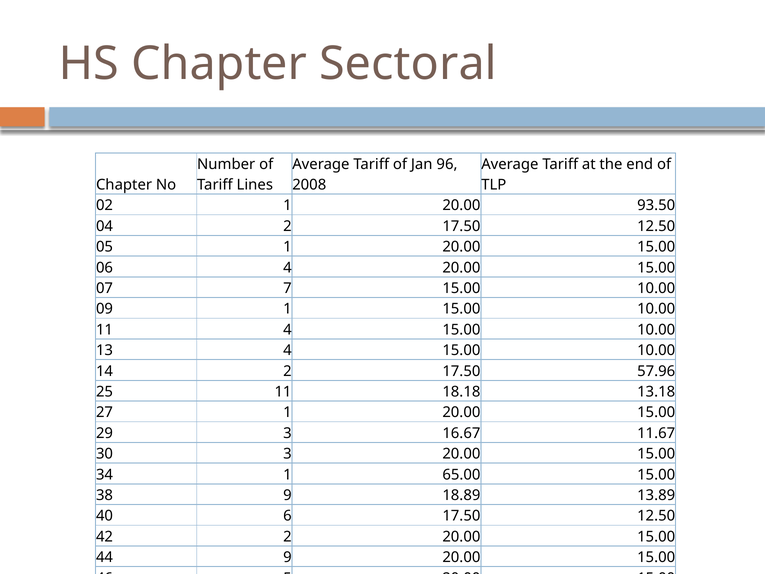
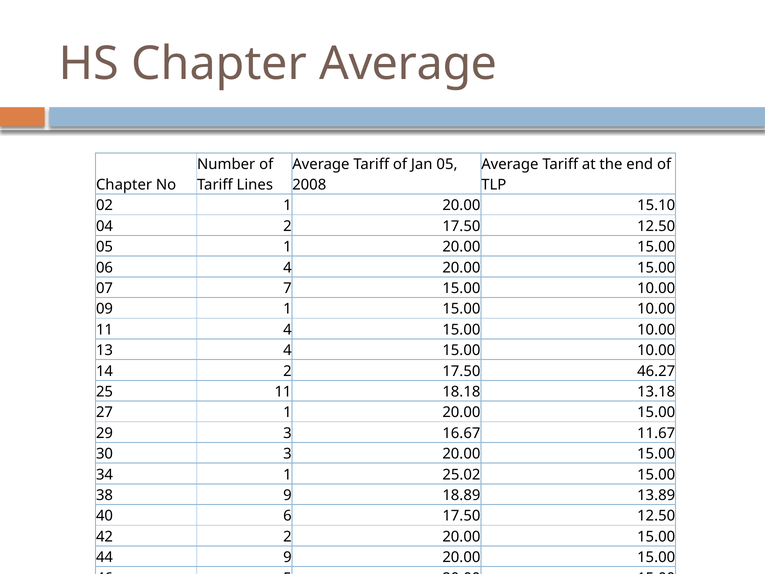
Chapter Sectoral: Sectoral -> Average (408, 64)
Jan 96: 96 -> 05 (447, 164)
93.50: 93.50 -> 15.10 (656, 205)
57.96: 57.96 -> 46.27 (656, 371)
65.00: 65.00 -> 25.02 (461, 474)
